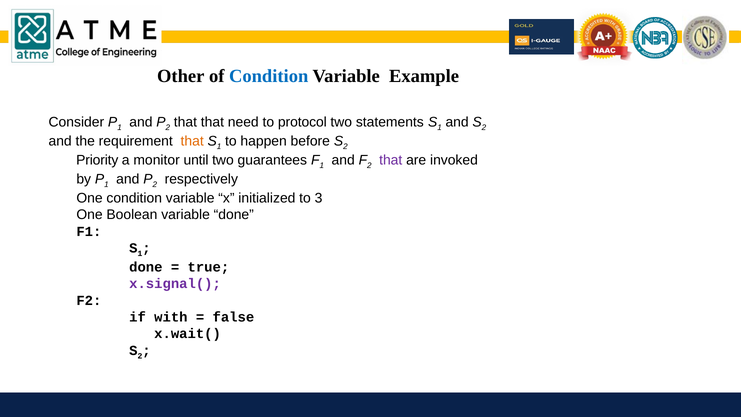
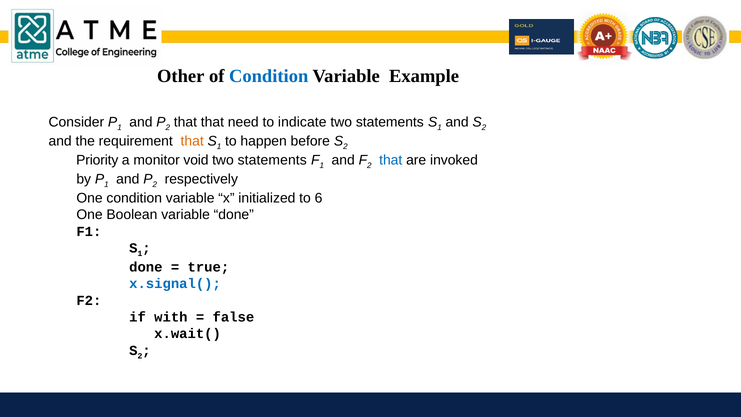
protocol: protocol -> indicate (302, 122)
until: until -> void (196, 160)
guarantees: guarantees -> statements (272, 160)
that colour: purple -> blue (391, 160)
3: 3 -> 6 (319, 198)
x.signal( colour: purple -> blue (175, 284)
